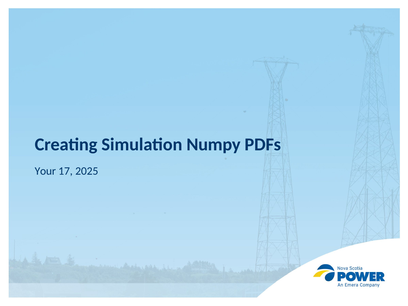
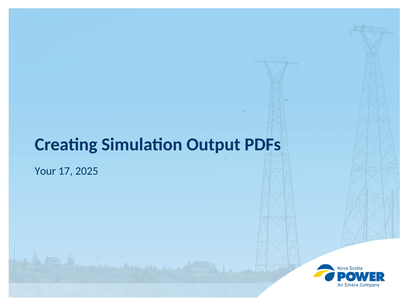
Numpy: Numpy -> Output (213, 145)
